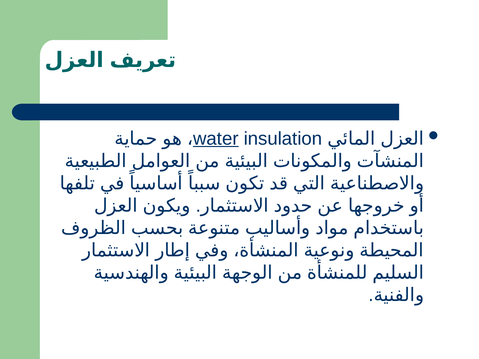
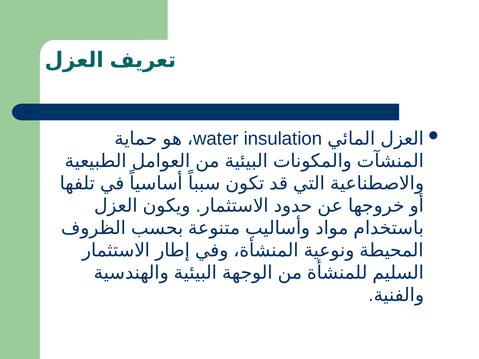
water underline: present -> none (216, 139)
